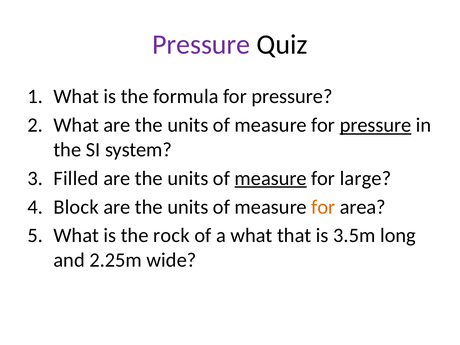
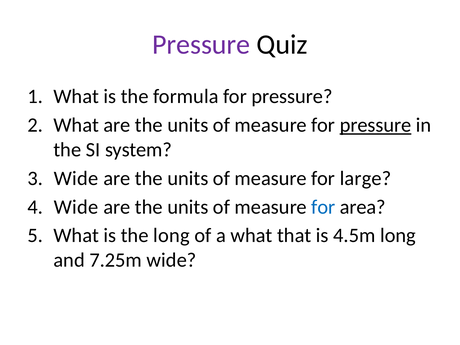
Filled: Filled -> Wide (76, 178)
measure underline: present -> none (271, 178)
Block: Block -> Wide (76, 207)
for colour: orange -> blue (323, 207)
the rock: rock -> long (171, 236)
3.5m: 3.5m -> 4.5m (354, 236)
2.25m: 2.25m -> 7.25m (116, 260)
